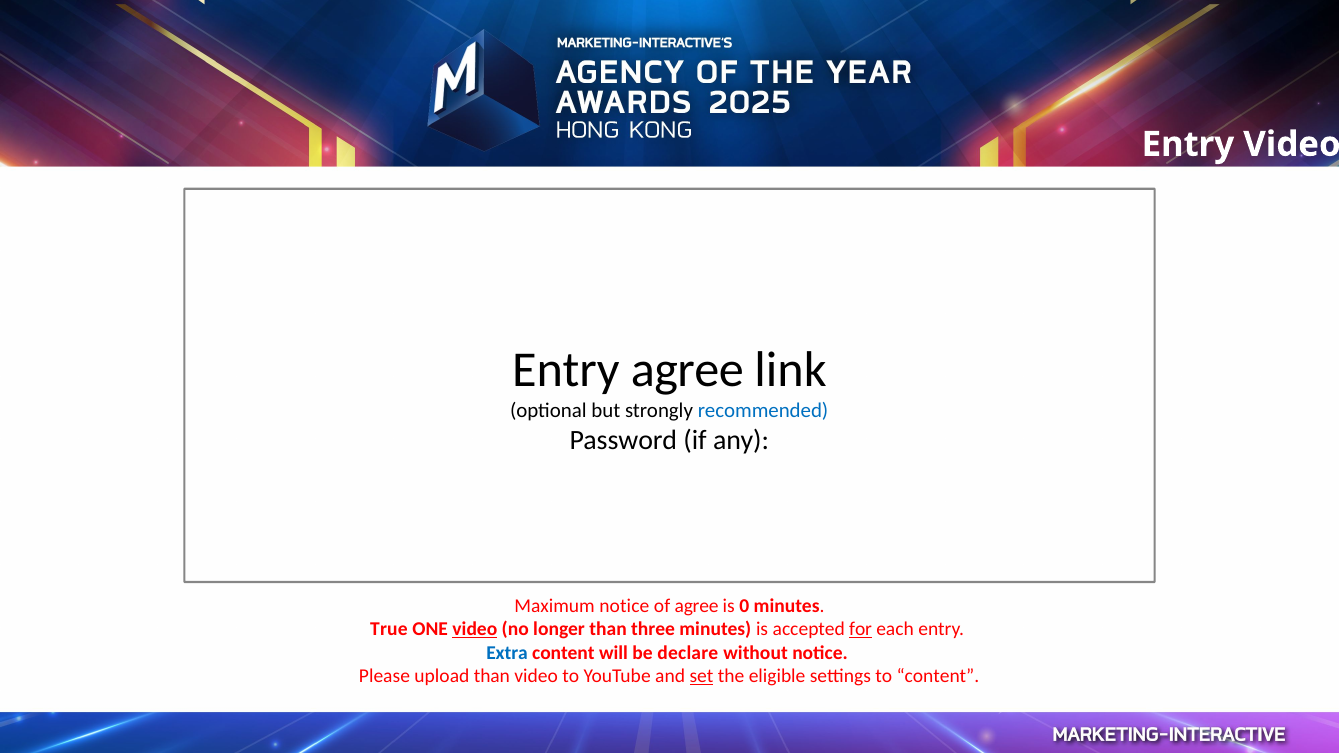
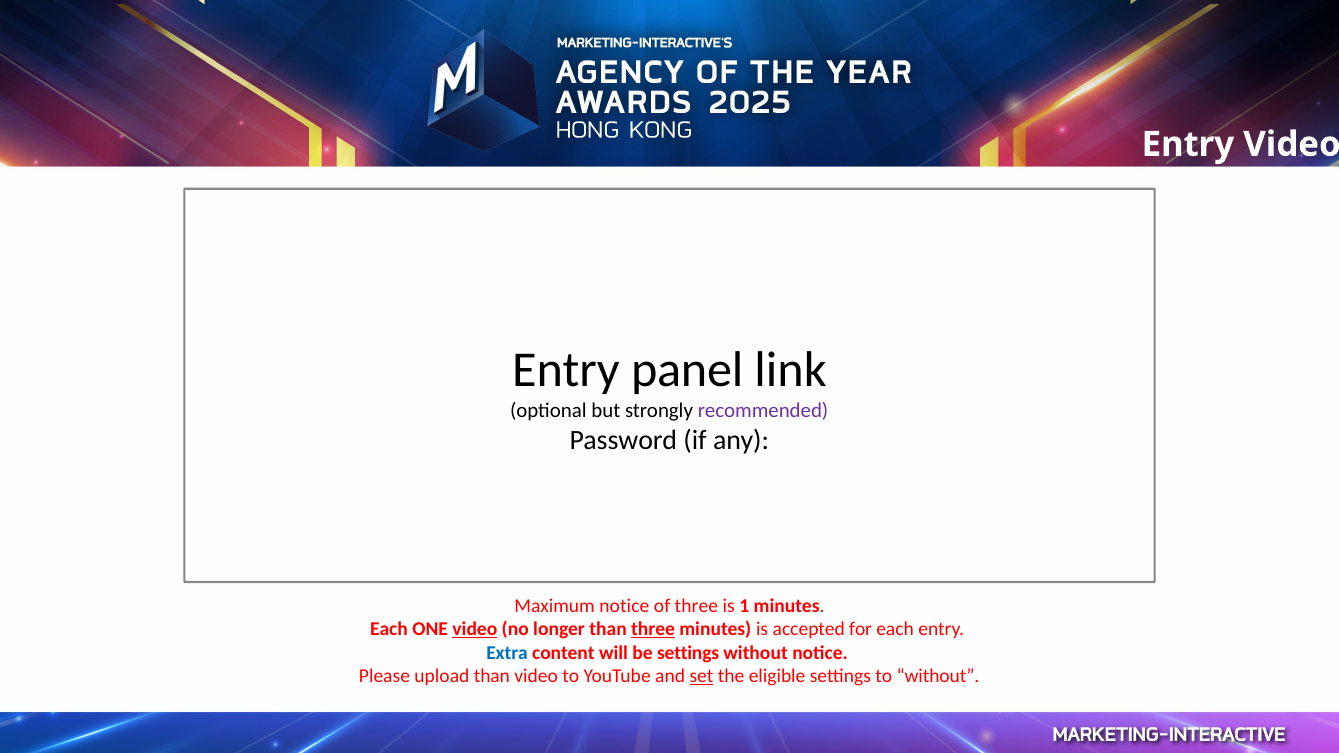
Entry agree: agree -> panel (687, 370)
recommended colour: blue -> purple (763, 410)
of agree: agree -> three (696, 606)
0: 0 -> 1 (744, 606)
True: True -> Each (389, 629)
three underline: none -> present (653, 629)
for underline: present -> none (861, 629)
be declare: declare -> settings (688, 653)
to content: content -> without (938, 676)
